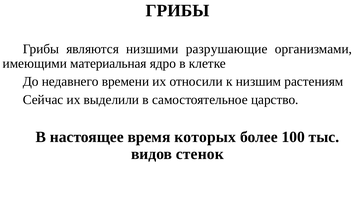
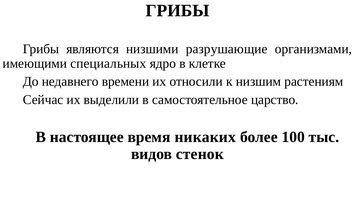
материальная: материальная -> специальных (108, 63)
которых: которых -> никаких (205, 137)
